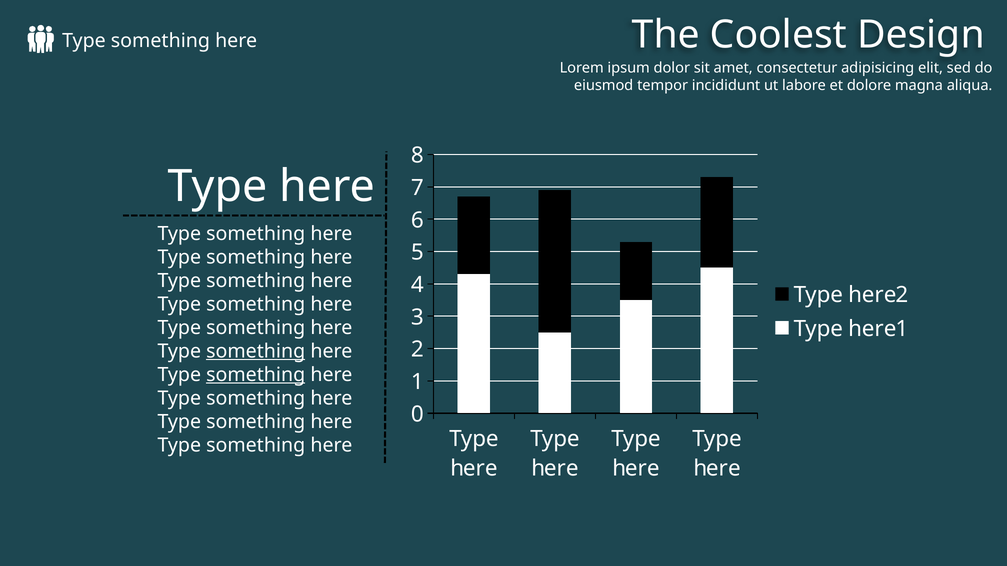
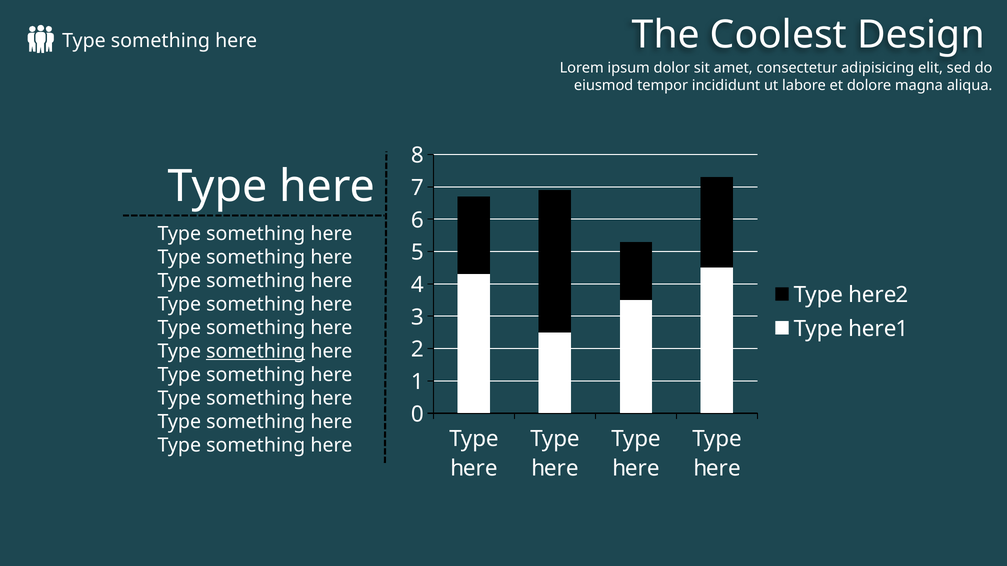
something underline: present -> none (256, 375)
